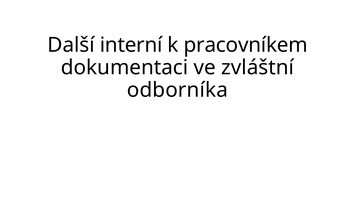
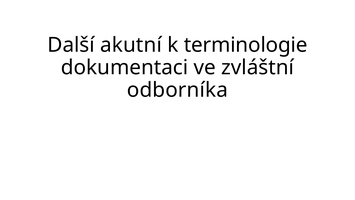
interní: interní -> akutní (131, 45)
pracovníkem: pracovníkem -> terminologie (246, 45)
